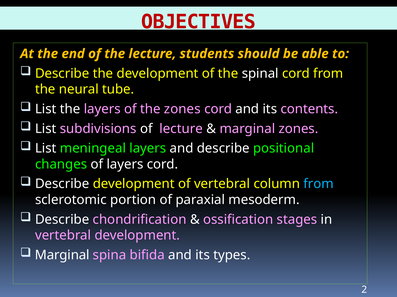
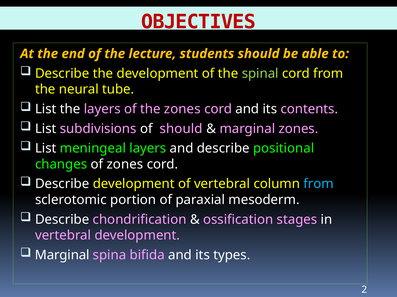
spinal colour: white -> light green (260, 74)
of lecture: lecture -> should (181, 129)
of layers: layers -> zones (125, 165)
